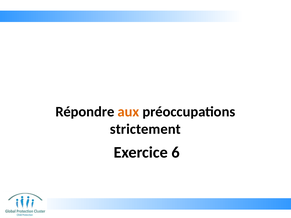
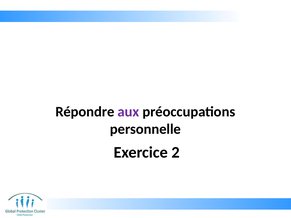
aux colour: orange -> purple (128, 112)
strictement: strictement -> personnelle (145, 129)
6: 6 -> 2 (176, 153)
